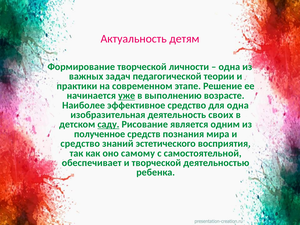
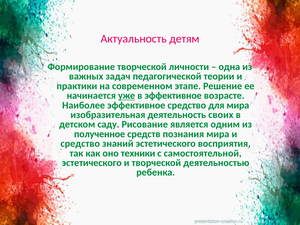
в выполнению: выполнению -> эффективное (173, 96)
для одна: одна -> мира (238, 105)
саду underline: present -> none (108, 124)
самому: самому -> техники (138, 153)
обеспечивает: обеспечивает -> эстетического (92, 163)
